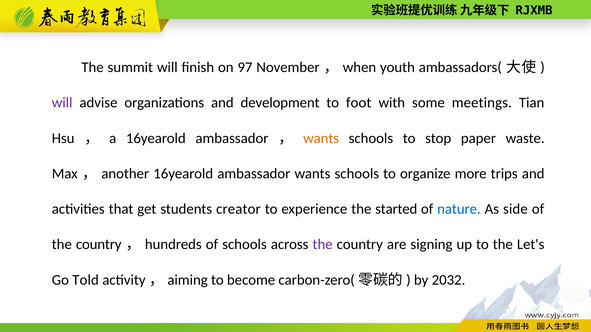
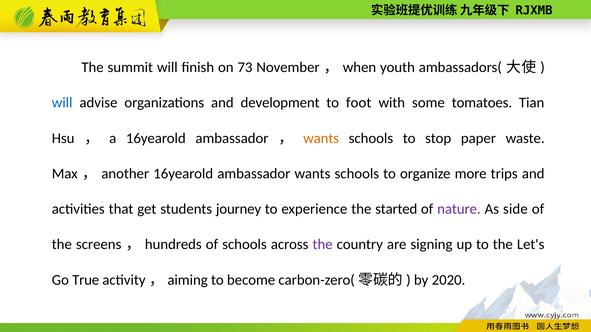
97: 97 -> 73 (245, 67)
will colour: purple -> blue (62, 103)
meetings: meetings -> tomatoes (482, 103)
creator: creator -> journey (239, 209)
nature colour: blue -> purple (459, 209)
country: country -> screens (99, 245)
Told: Told -> True (86, 280)
2032: 2032 -> 2020 (449, 280)
